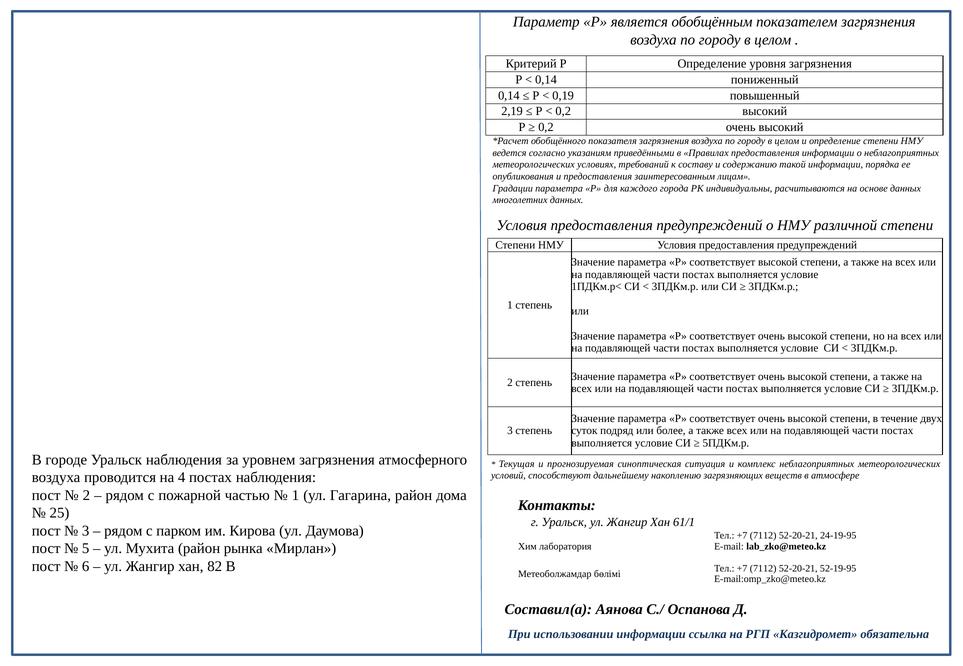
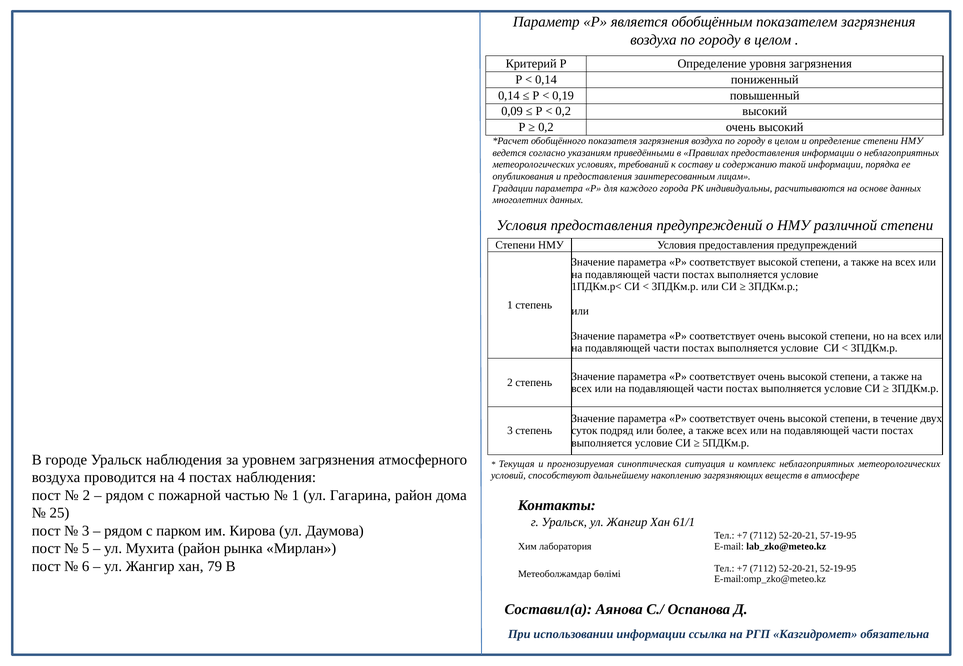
2,19: 2,19 -> 0,09 (512, 111)
24-19-95: 24-19-95 -> 57-19-95 (838, 536)
82: 82 -> 79 (215, 567)
